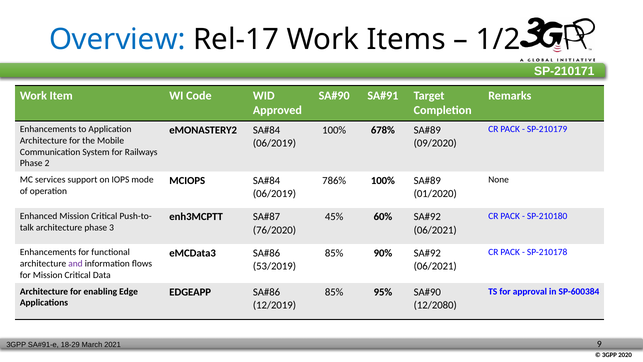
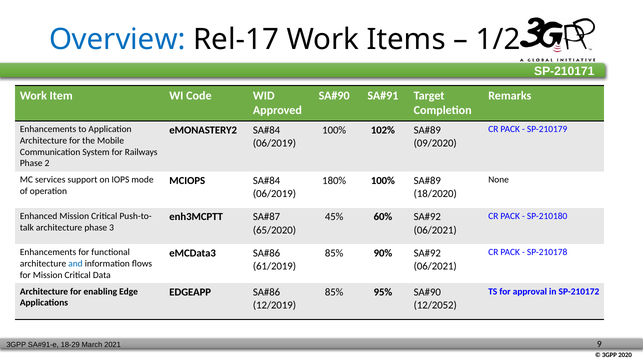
678%: 678% -> 102% (383, 130)
786%: 786% -> 180% (334, 180)
01/2020: 01/2020 -> 18/2020 (435, 193)
76/2020: 76/2020 -> 65/2020 (274, 230)
and colour: purple -> blue (76, 264)
53/2019: 53/2019 -> 61/2019 (274, 266)
SP-600384: SP-600384 -> SP-210172 (579, 291)
12/2080: 12/2080 -> 12/2052 (435, 305)
